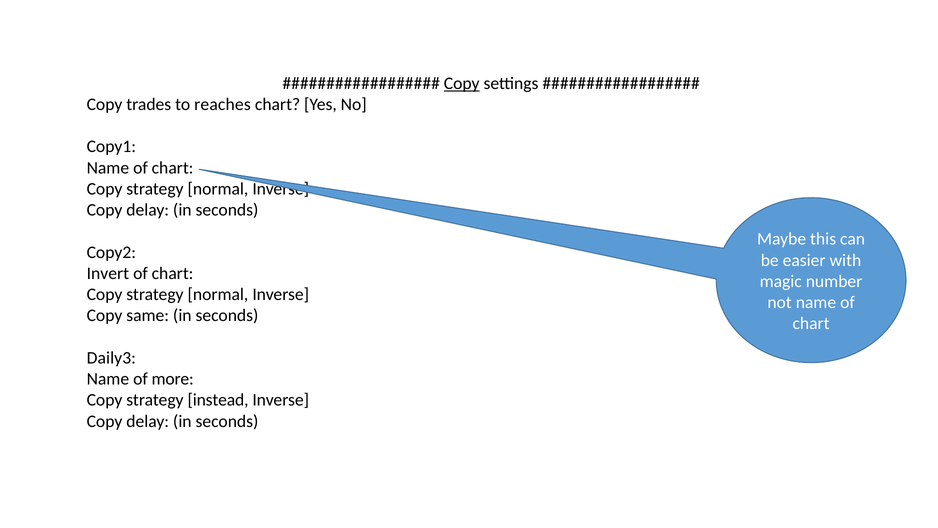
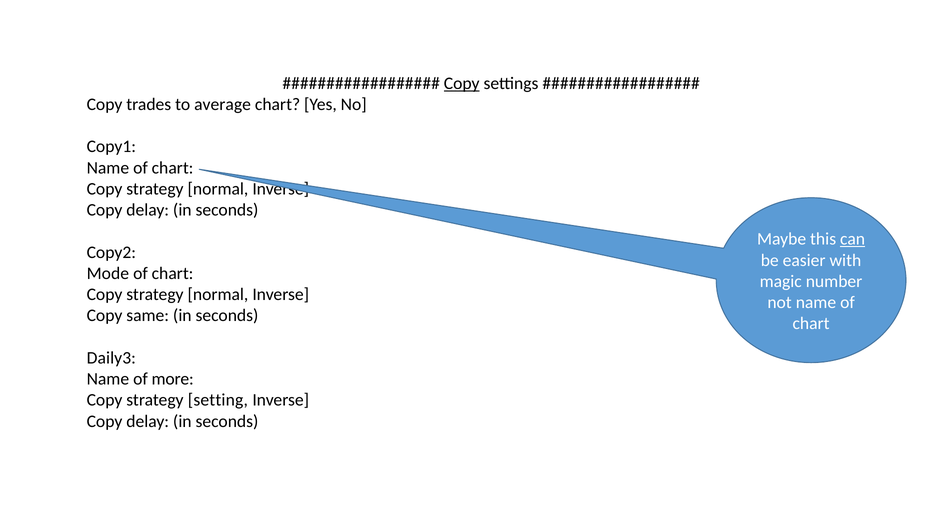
reaches: reaches -> average (223, 104)
can underline: none -> present (853, 239)
Invert: Invert -> Mode (108, 273)
instead: instead -> setting (218, 400)
